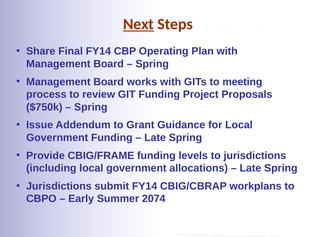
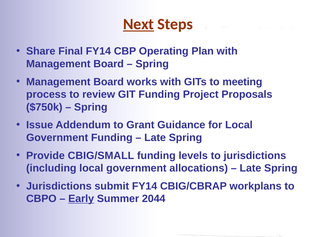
CBIG/FRAME: CBIG/FRAME -> CBIG/SMALL (101, 156)
Early underline: none -> present (81, 199)
2074: 2074 -> 2044 (154, 199)
